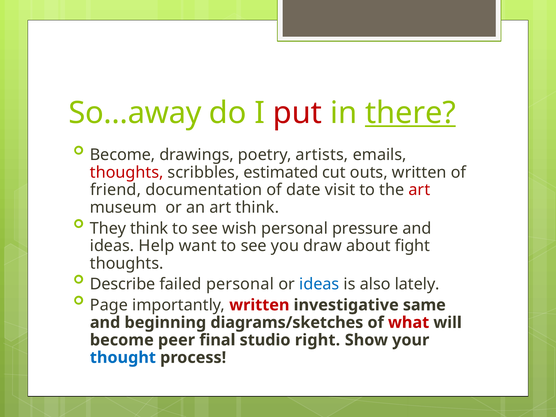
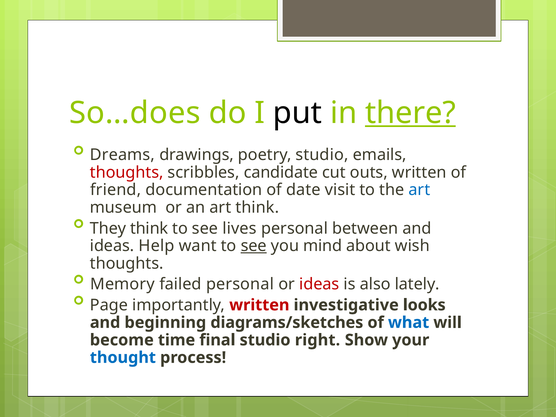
So…away: So…away -> So…does (135, 113)
put colour: red -> black (297, 113)
Become: Become -> Dreams (122, 155)
poetry artists: artists -> studio (322, 155)
estimated: estimated -> candidate (281, 172)
art colour: red -> blue (419, 190)
wish: wish -> lives (240, 228)
pressure: pressure -> between (365, 228)
see underline: none -> present (254, 246)
draw: draw -> mind (323, 246)
fight: fight -> wish (412, 246)
Describe: Describe -> Memory (122, 284)
ideas colour: blue -> red (319, 284)
same: same -> looks (424, 305)
what colour: red -> blue (409, 323)
peer: peer -> time (177, 340)
